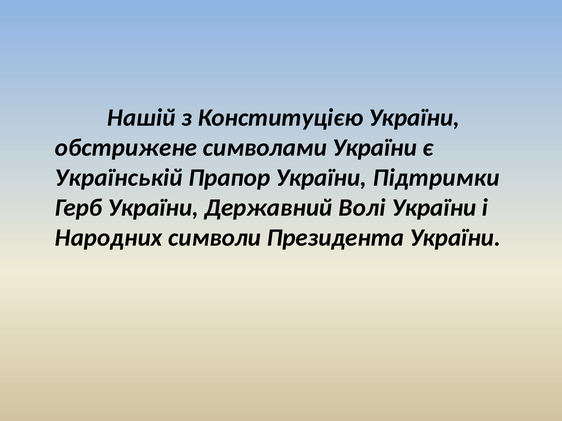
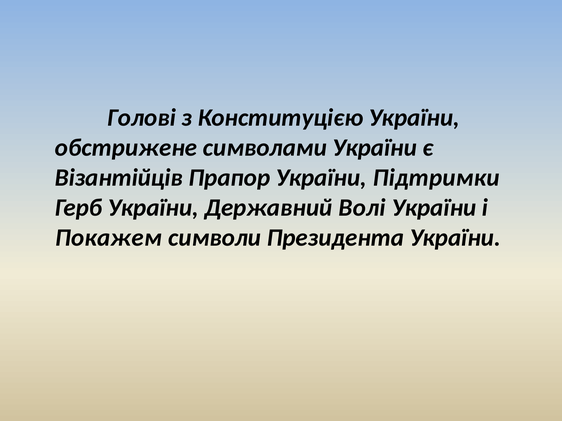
Нашій: Нашій -> Голові (141, 118)
Українській: Українській -> Візантійців (119, 178)
Народних: Народних -> Покажем (109, 238)
